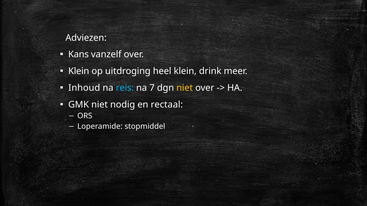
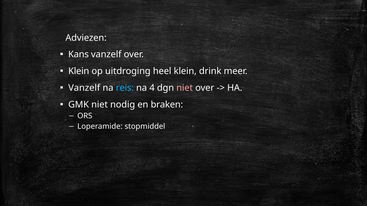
Inhoud: Inhoud -> Vanzelf (84, 88)
7: 7 -> 4 (152, 88)
niet colour: yellow -> pink (185, 88)
rectaal: rectaal -> braken (167, 105)
